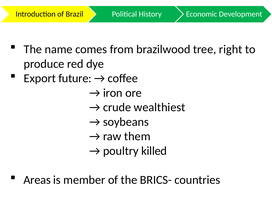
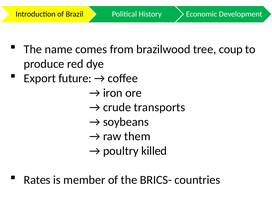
right: right -> coup (231, 49)
wealthiest: wealthiest -> transports (159, 107)
Areas: Areas -> Rates (37, 180)
